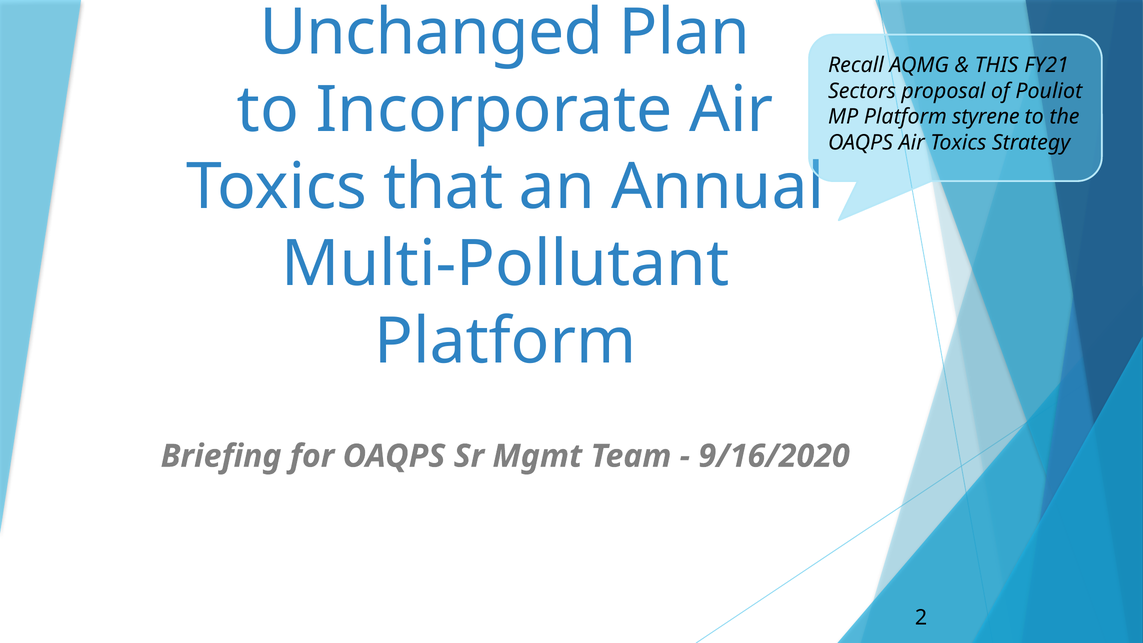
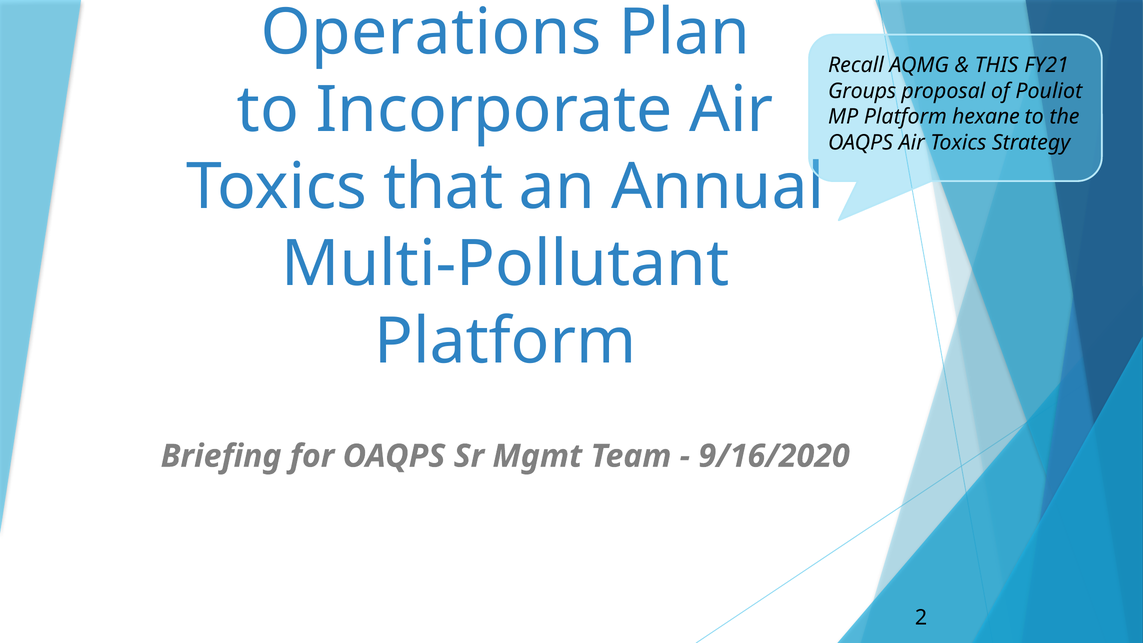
Unchanged: Unchanged -> Operations (431, 33)
Sectors: Sectors -> Groups (862, 91)
styrene: styrene -> hexane (986, 117)
